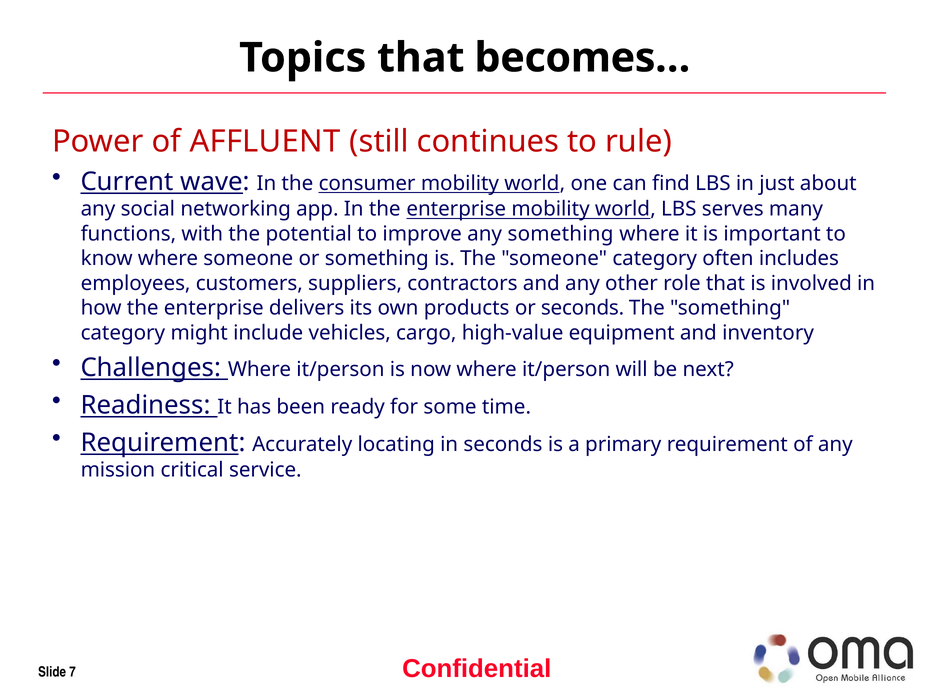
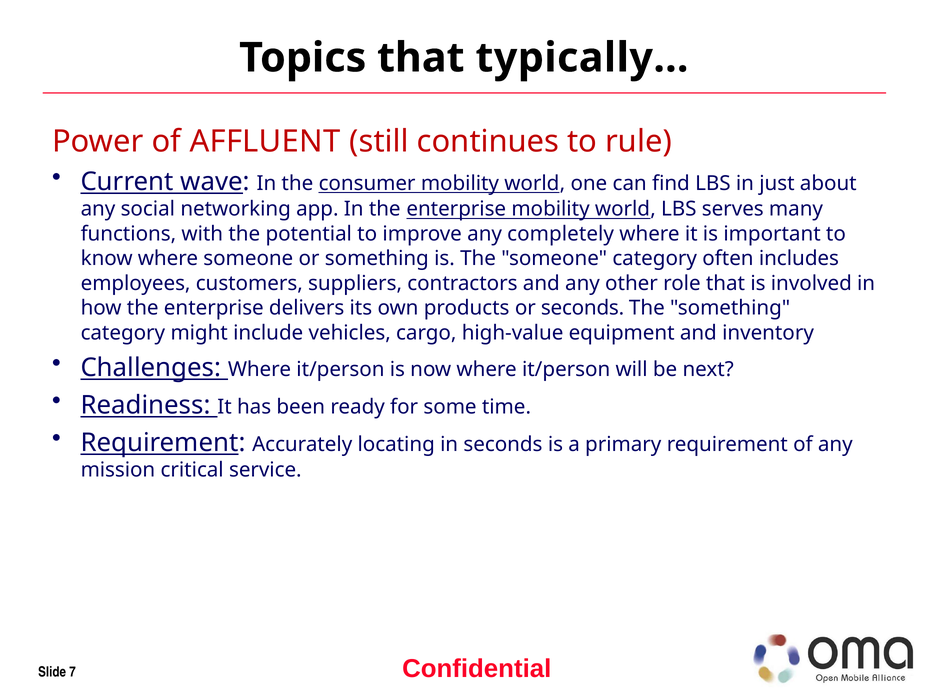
becomes…: becomes… -> typically… (582, 58)
any something: something -> completely (561, 234)
